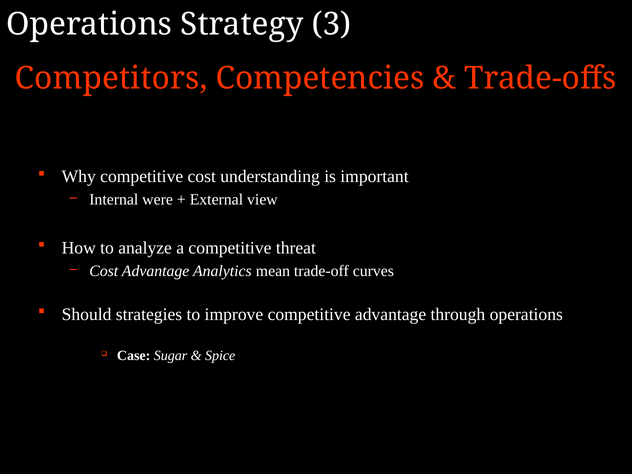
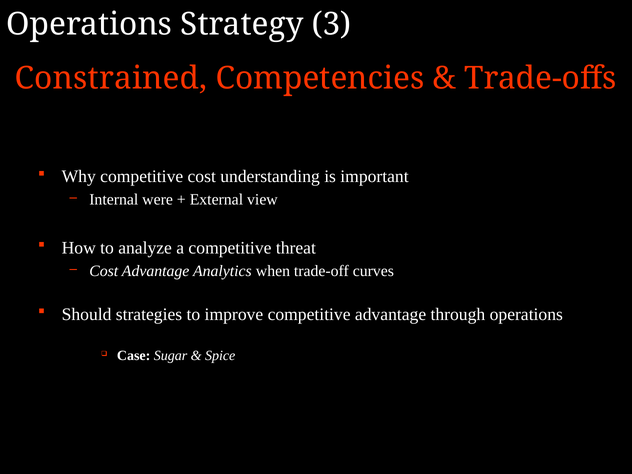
Competitors: Competitors -> Constrained (111, 78)
mean: mean -> when (273, 271)
